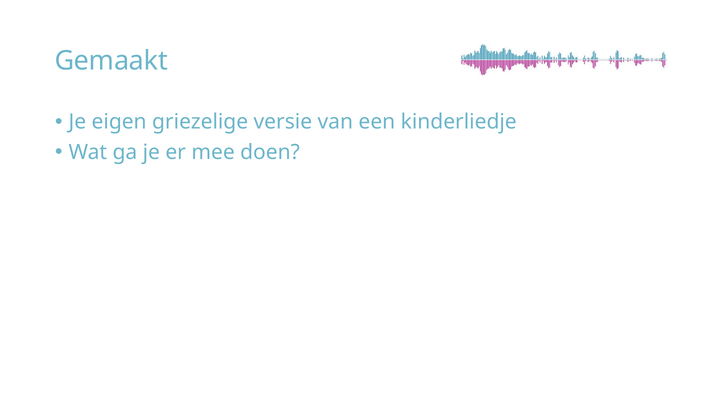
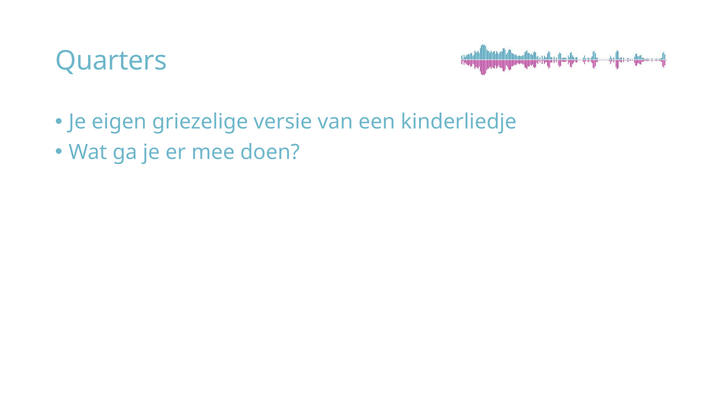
Gemaakt: Gemaakt -> Quarters (111, 61)
